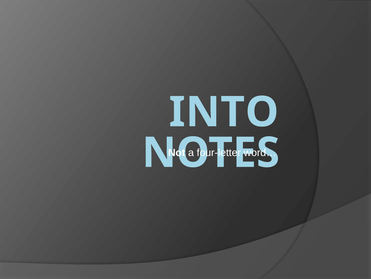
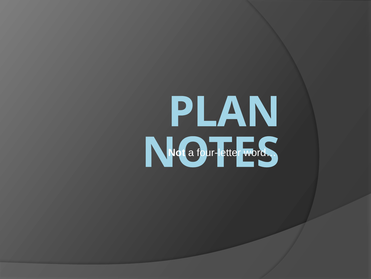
INTO: INTO -> PLAN (224, 112)
